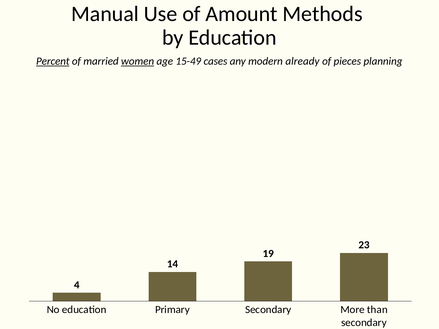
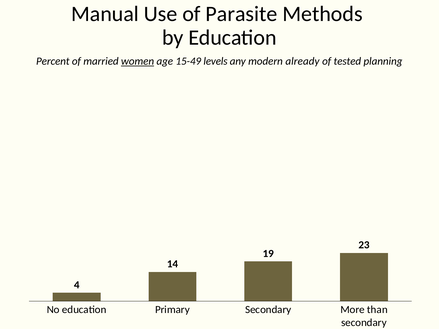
Amount: Amount -> Parasite (242, 14)
Percent underline: present -> none (53, 61)
cases: cases -> levels (216, 61)
pieces: pieces -> tested (347, 61)
